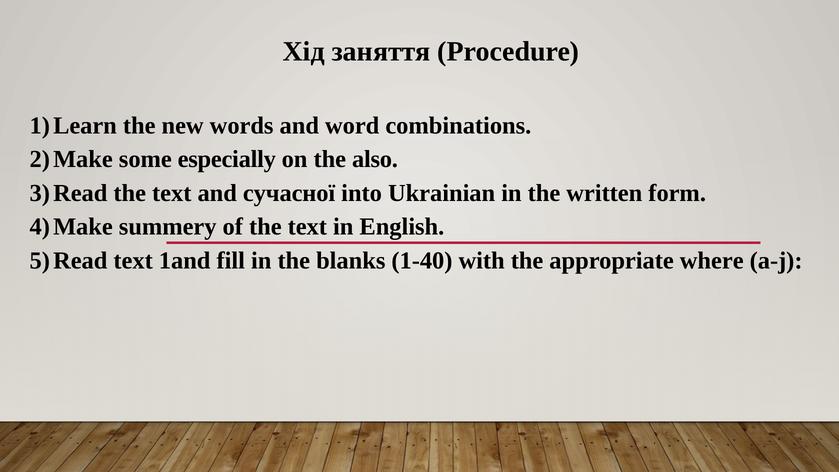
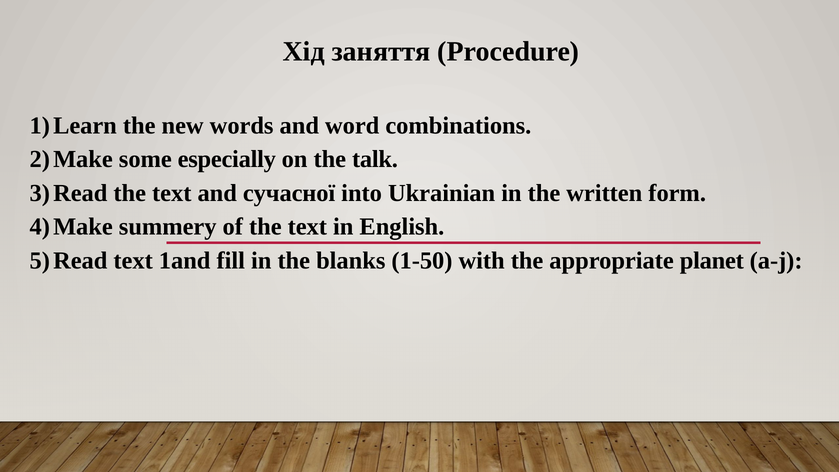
also: also -> talk (375, 159)
1-40: 1-40 -> 1-50 (422, 261)
where: where -> planet (712, 261)
